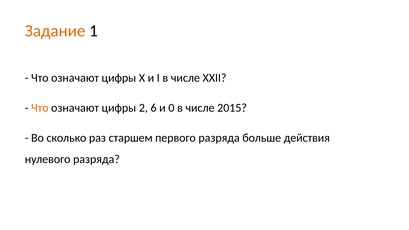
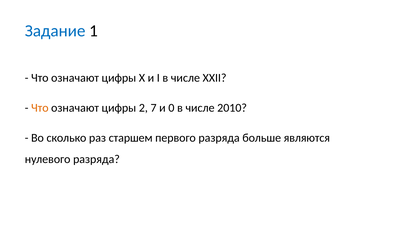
Задание colour: orange -> blue (55, 31)
6: 6 -> 7 (154, 108)
2015: 2015 -> 2010 (232, 108)
действия: действия -> являются (307, 138)
